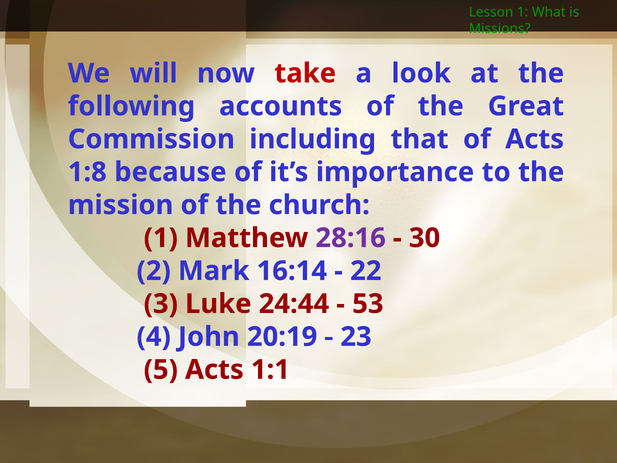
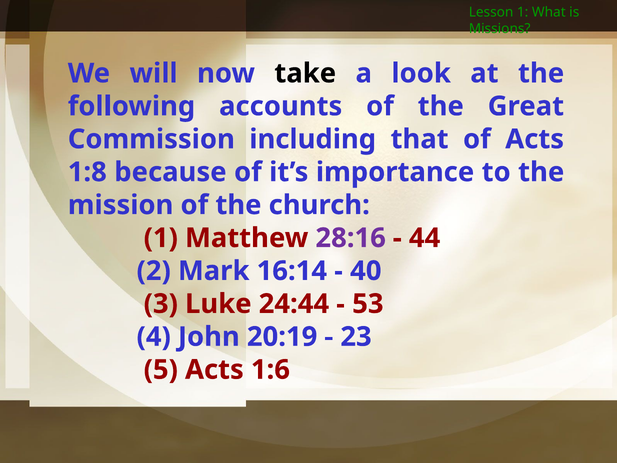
take colour: red -> black (305, 73)
30: 30 -> 44 (425, 238)
22: 22 -> 40 (366, 271)
1:1: 1:1 -> 1:6 (270, 370)
